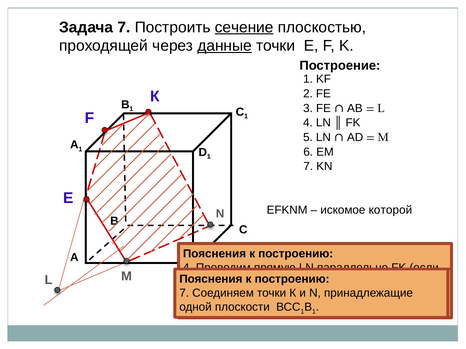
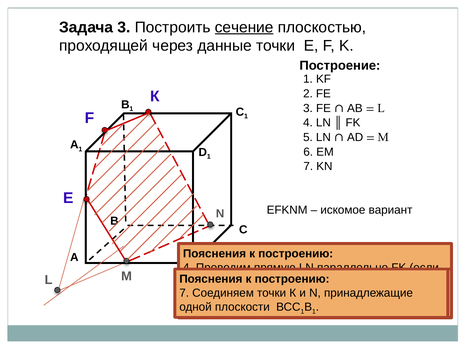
Задача 7: 7 -> 3 (124, 27)
данные underline: present -> none (225, 46)
которой: которой -> вариант (391, 210)
